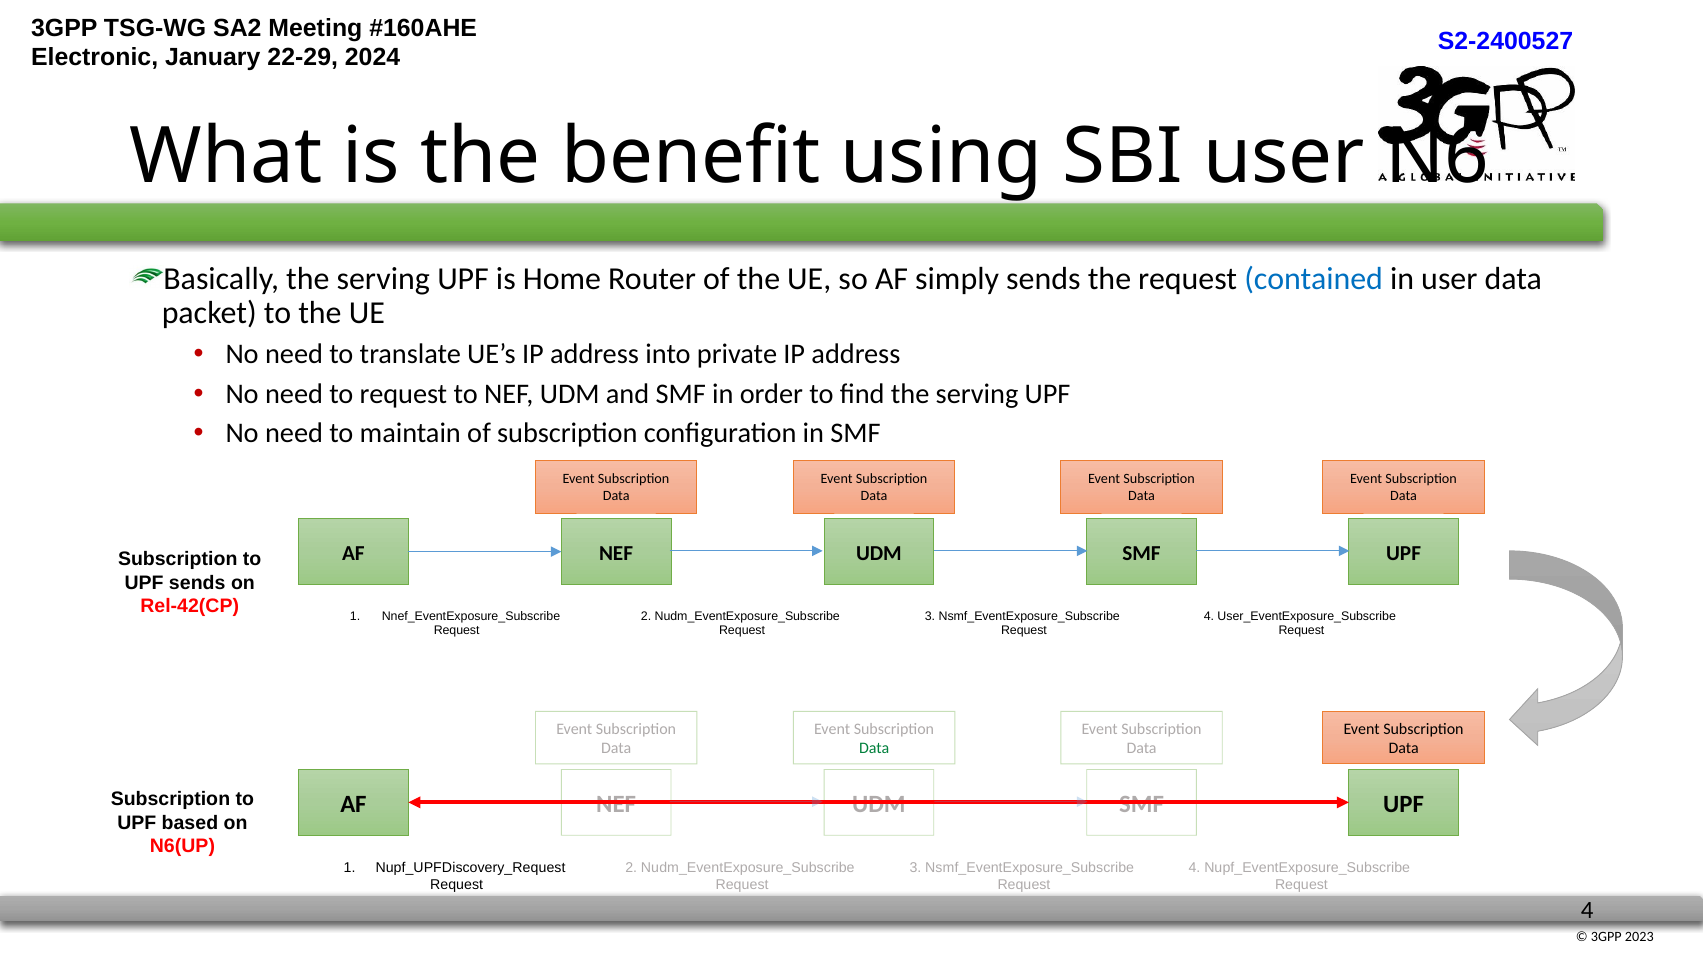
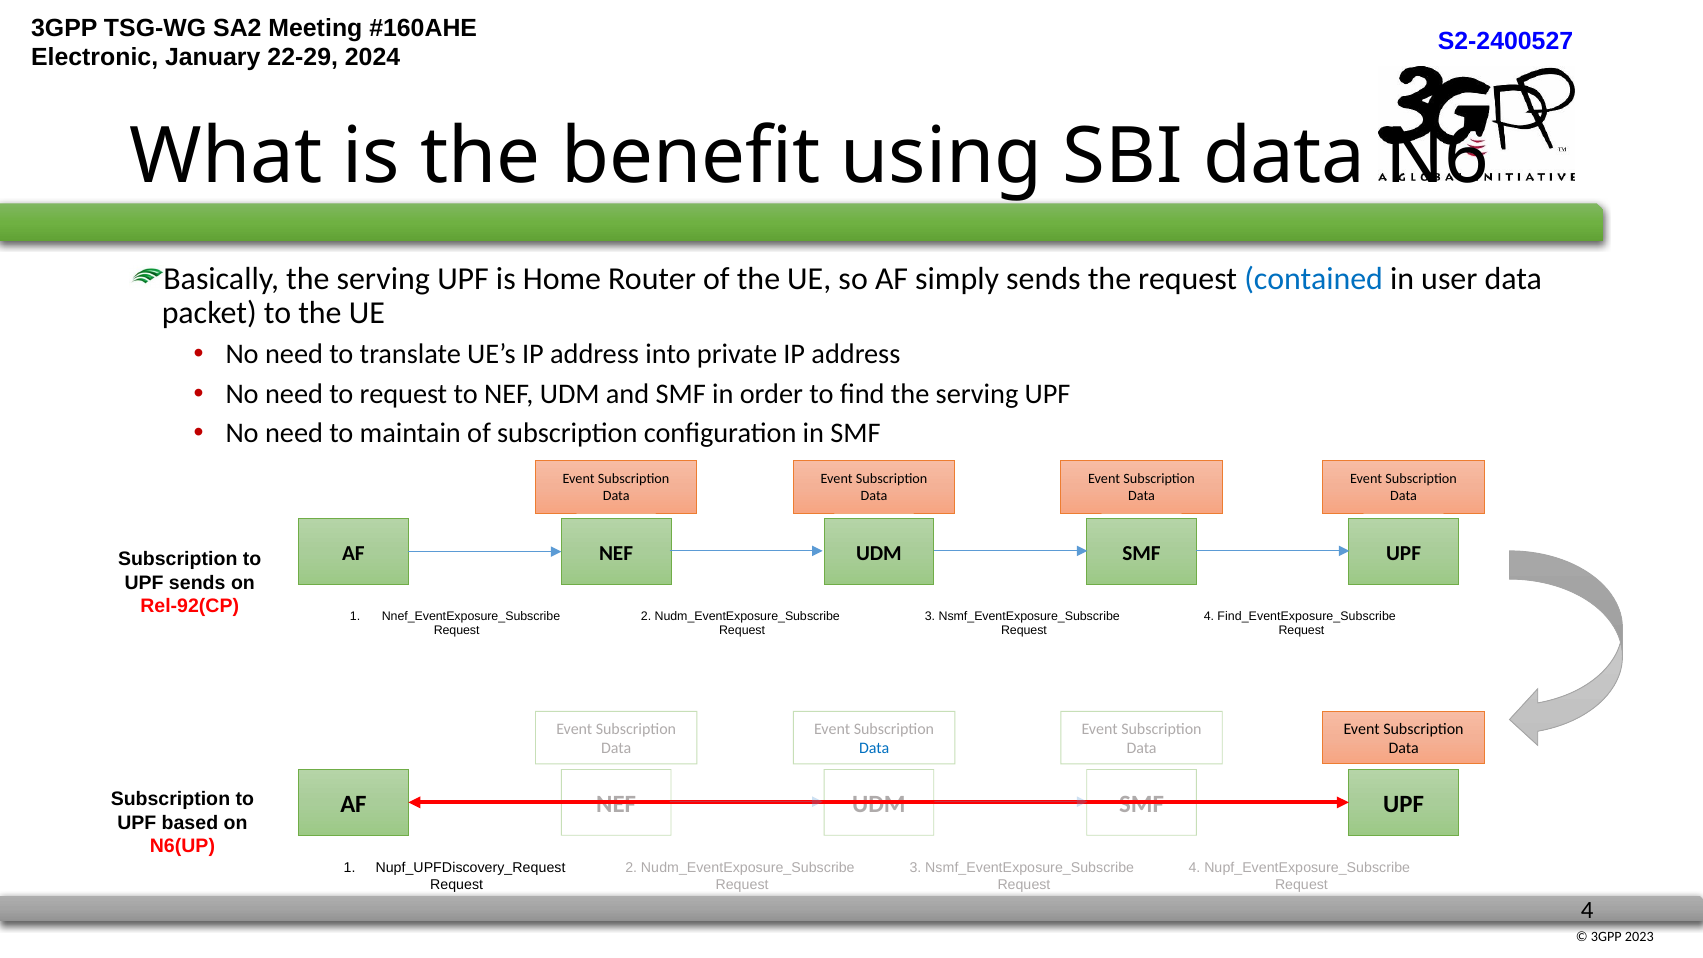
SBI user: user -> data (1284, 157)
Rel-42(CP: Rel-42(CP -> Rel-92(CP (190, 606)
User_EventExposure_Subscribe: User_EventExposure_Subscribe -> Find_EventExposure_Subscribe (1307, 616)
Data colour: green -> blue (874, 748)
